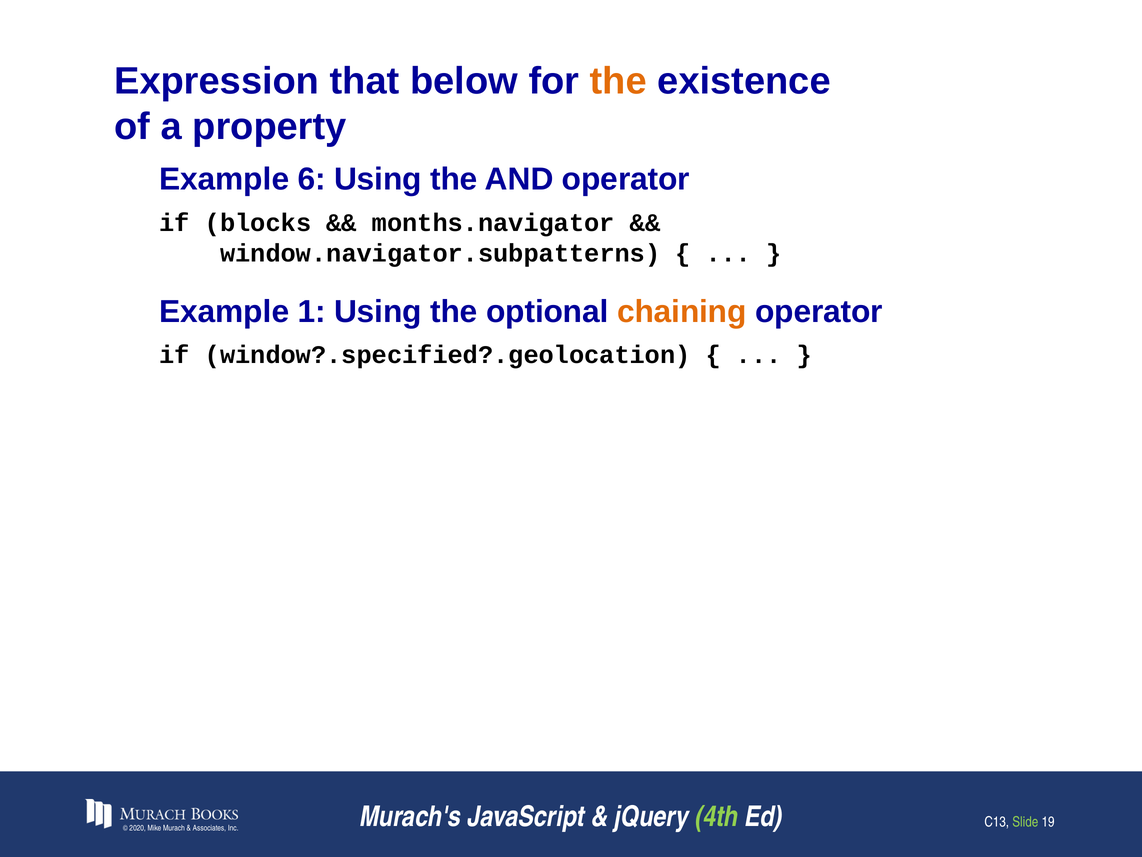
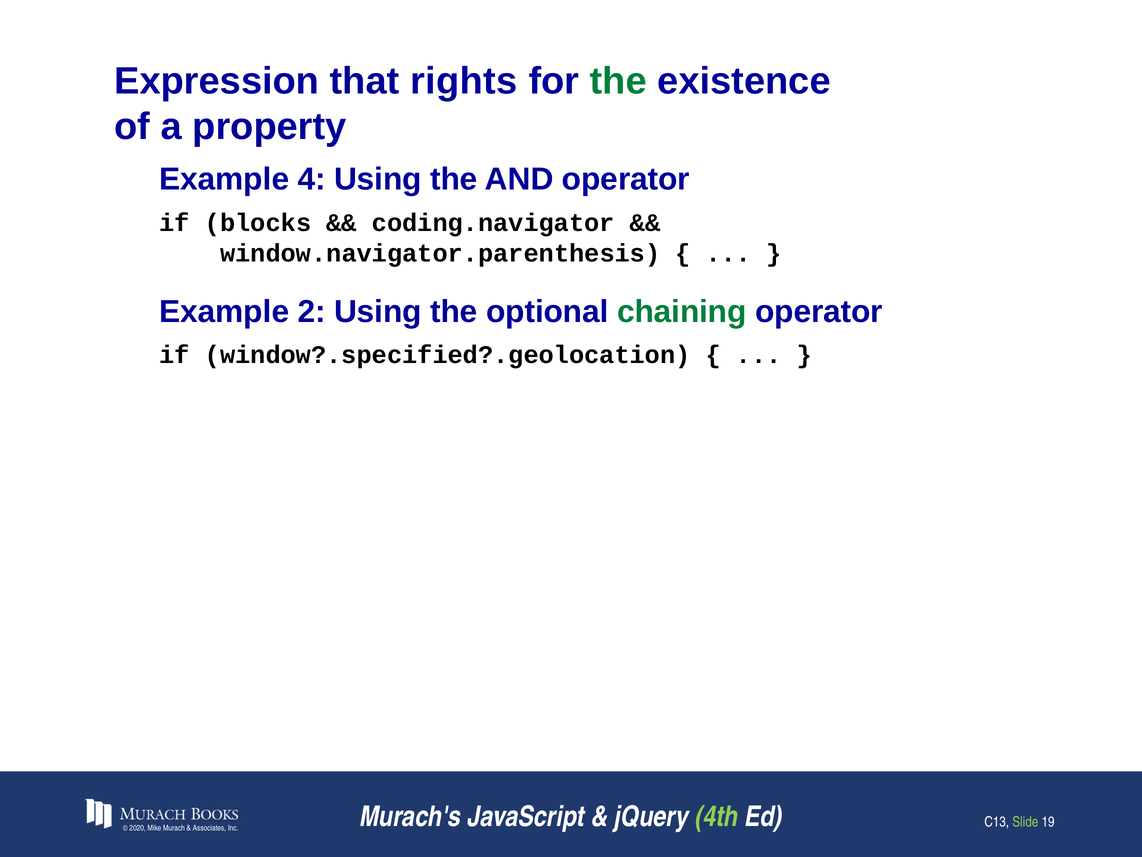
below: below -> rights (464, 81)
the colour: orange -> green (618, 81)
6: 6 -> 4 (312, 179)
months.navigator: months.navigator -> coding.navigator (493, 223)
window.navigator.subpatterns: window.navigator.subpatterns -> window.navigator.parenthesis (440, 253)
1: 1 -> 2 (312, 312)
chaining colour: orange -> green (682, 312)
